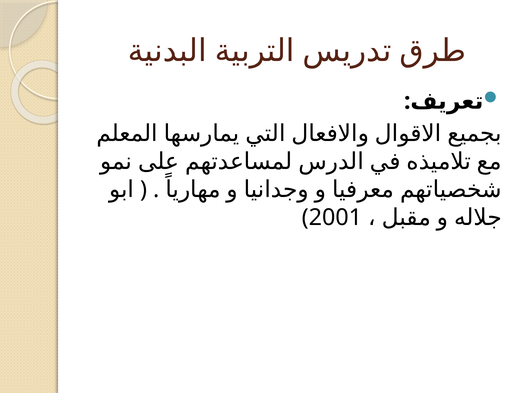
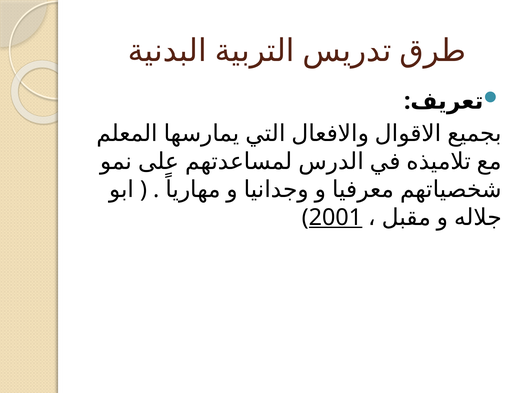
2001 underline: none -> present (336, 217)
